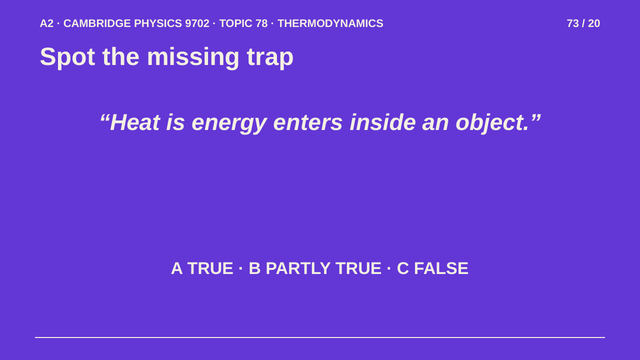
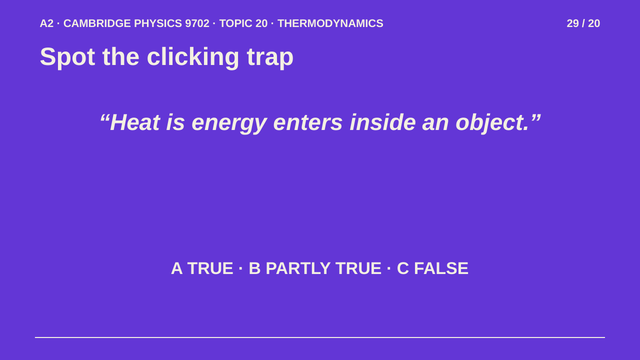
TOPIC 78: 78 -> 20 (262, 24)
73: 73 -> 29 (573, 24)
missing: missing -> clicking (193, 57)
